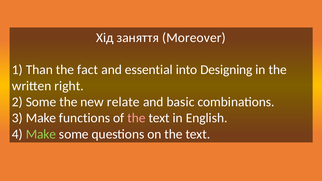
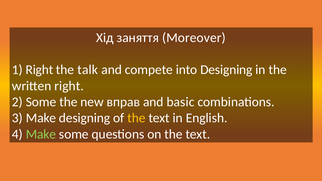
1 Than: Than -> Right (39, 70)
fact: fact -> talk (88, 70)
essential: essential -> compete (149, 70)
relate: relate -> вправ (123, 102)
Make functions: functions -> designing (85, 118)
the colour: pink -> yellow (136, 118)
